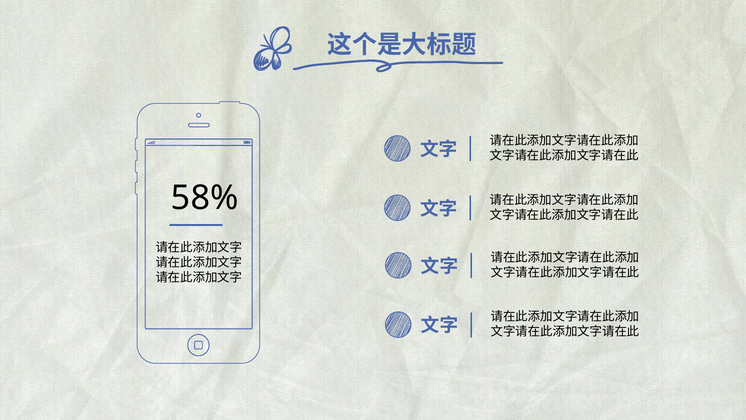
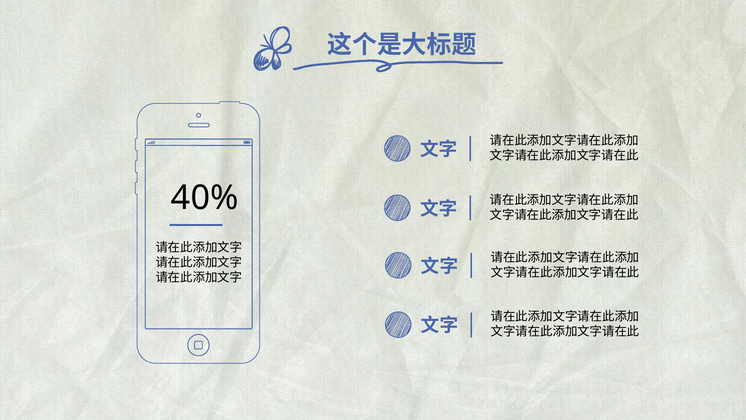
58%: 58% -> 40% (205, 198)
